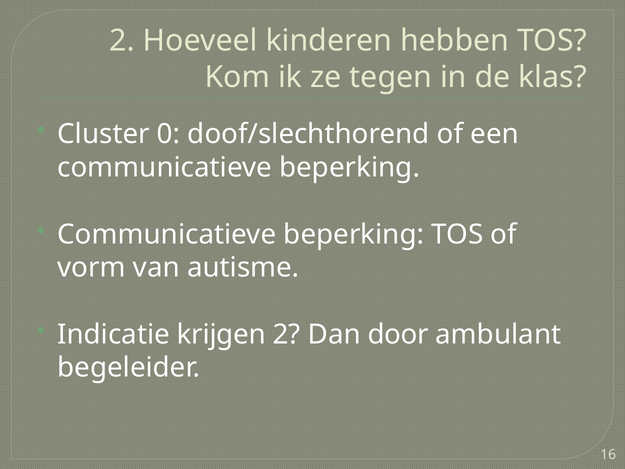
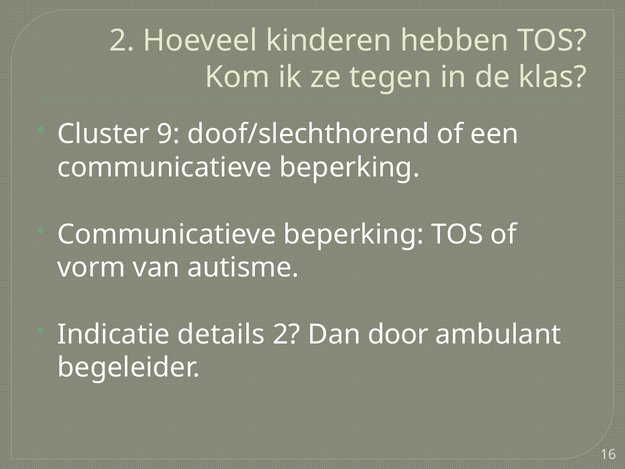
0: 0 -> 9 (169, 134)
krijgen: krijgen -> details (221, 334)
